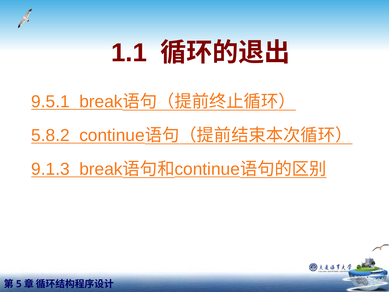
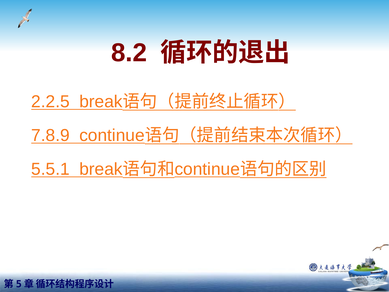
1.1: 1.1 -> 8.2 (129, 53)
9.5.1: 9.5.1 -> 2.2.5 (50, 102)
5.8.2: 5.8.2 -> 7.8.9 (50, 135)
9.1.3: 9.1.3 -> 5.5.1 (50, 169)
